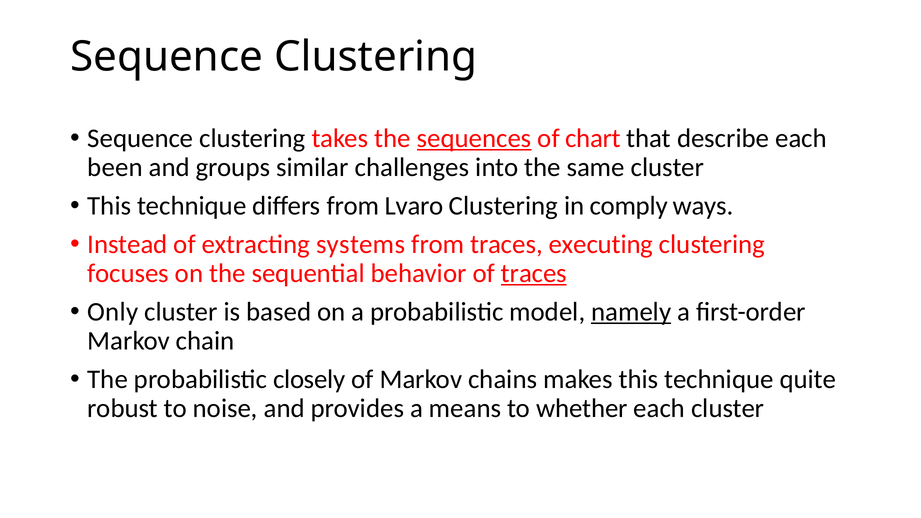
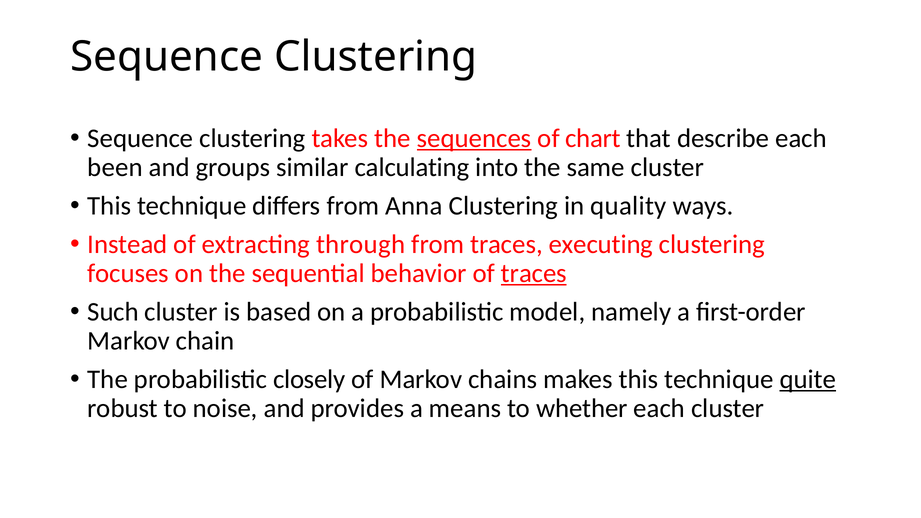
challenges: challenges -> calculating (412, 167)
Lvaro: Lvaro -> Anna (414, 206)
comply: comply -> quality (628, 206)
systems: systems -> through (361, 244)
Only: Only -> Such (113, 312)
namely underline: present -> none (631, 312)
quite underline: none -> present (808, 379)
